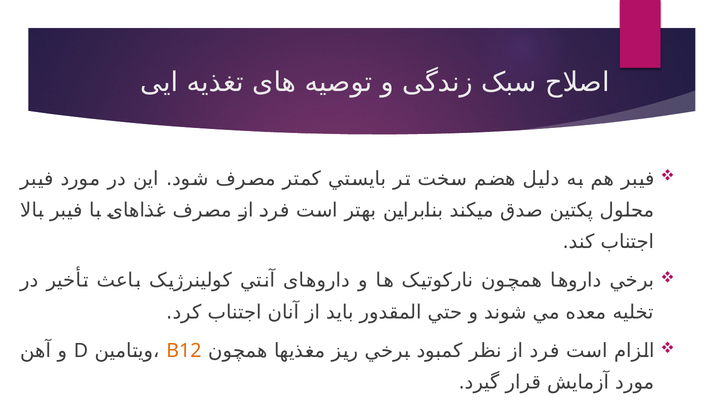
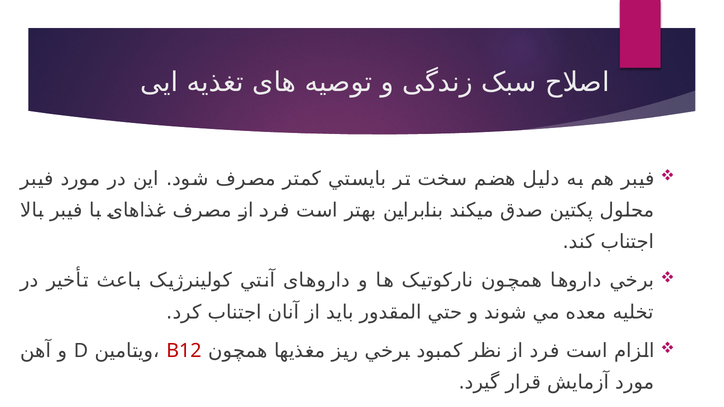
B12 colour: orange -> red (184, 351)
